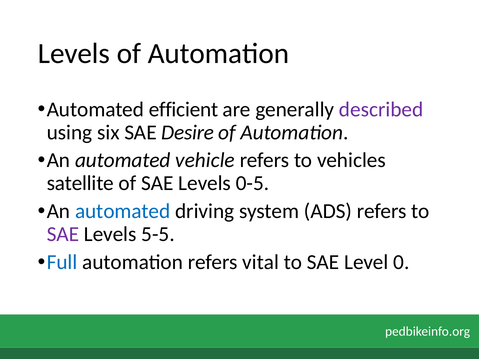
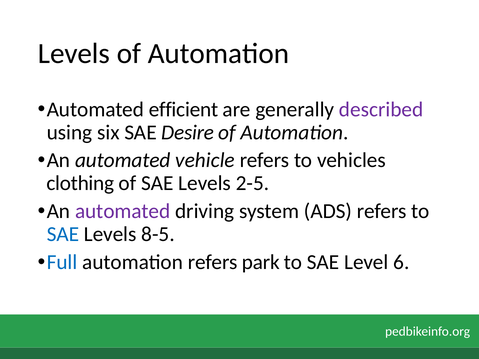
satellite: satellite -> clothing (80, 183)
0-5: 0-5 -> 2-5 (252, 183)
automated colour: blue -> purple (123, 211)
SAE colour: purple -> blue (63, 234)
5-5: 5-5 -> 8-5 (158, 234)
vital: vital -> park (261, 262)
0: 0 -> 6 (401, 262)
